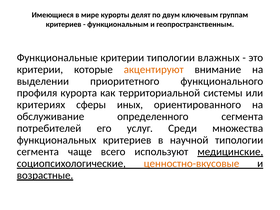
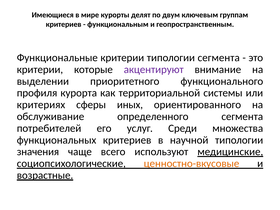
типологии влажных: влажных -> сегмента (219, 58)
акцентируют colour: orange -> purple (154, 69)
сегмента: сегмента -> значения (38, 152)
